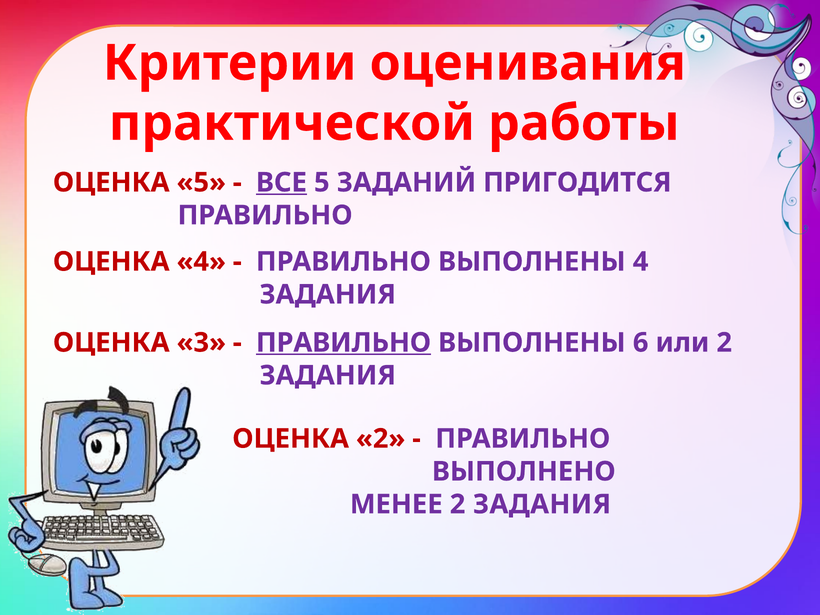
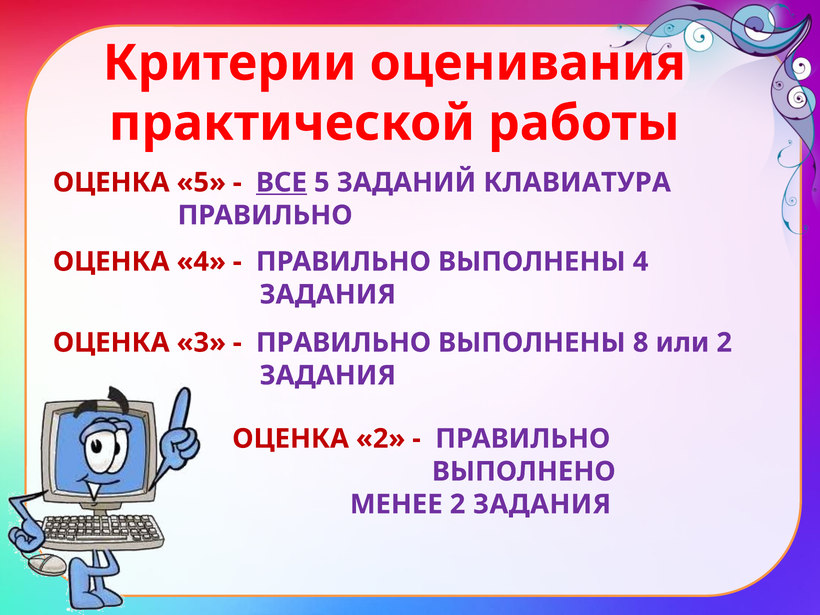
ПРИГОДИТСЯ: ПРИГОДИТСЯ -> КЛАВИАТУРА (577, 182)
ПРАВИЛЬНО underline: present -> none (343, 343)
6: 6 -> 8 (641, 343)
